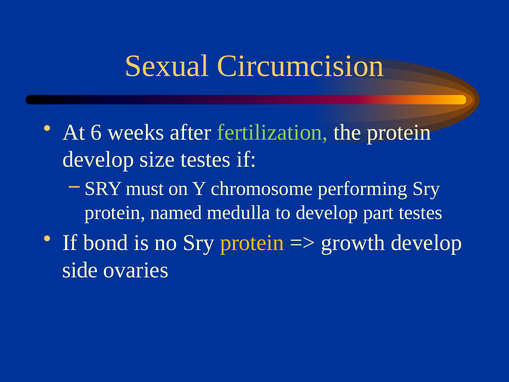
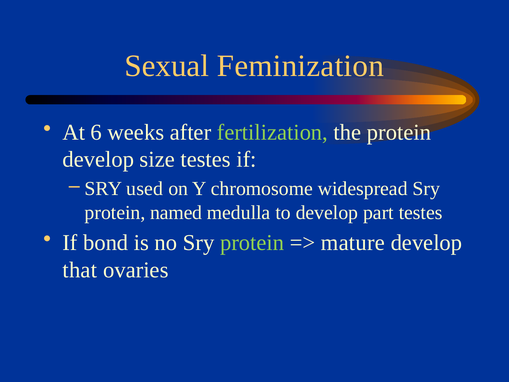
Circumcision: Circumcision -> Feminization (300, 66)
must: must -> used (145, 189)
performing: performing -> widespread (363, 189)
protein colour: yellow -> light green (252, 243)
growth: growth -> mature (353, 243)
side: side -> that (80, 270)
